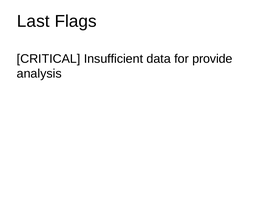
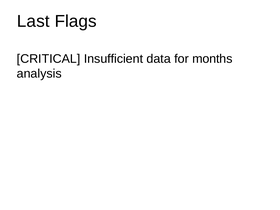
provide: provide -> months (212, 59)
